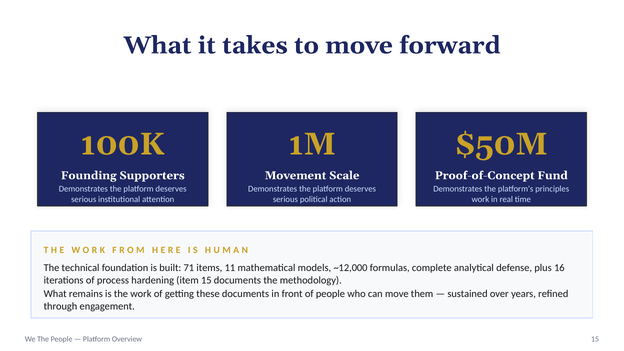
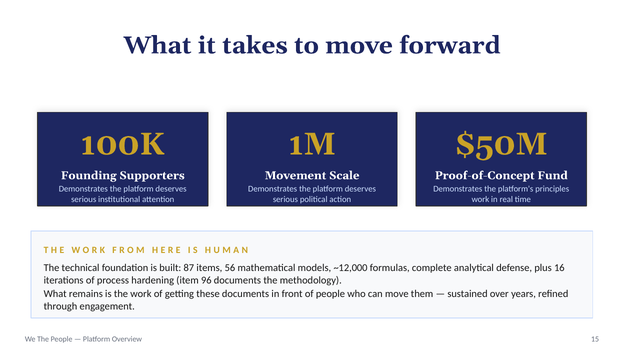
71: 71 -> 87 (189, 268)
11: 11 -> 56 (230, 268)
item 15: 15 -> 96 (206, 280)
